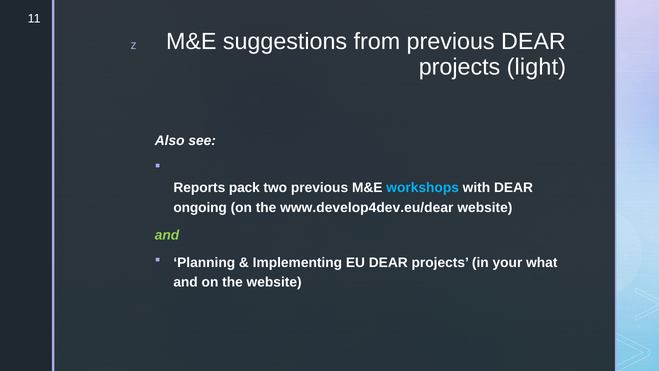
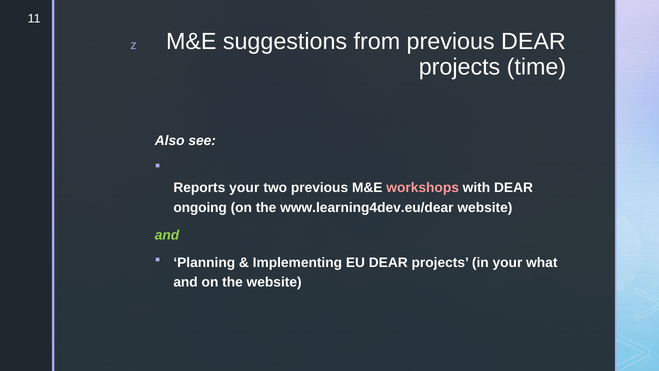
light: light -> time (536, 67)
Reports pack: pack -> your (244, 188)
workshops colour: light blue -> pink (423, 188)
www.develop4dev.eu/dear: www.develop4dev.eu/dear -> www.learning4dev.eu/dear (367, 208)
